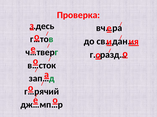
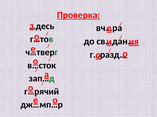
Проверка underline: none -> present (78, 15)
